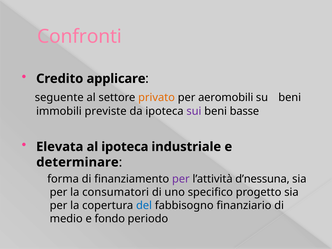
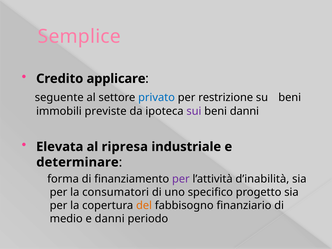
Confronti: Confronti -> Semplice (79, 36)
privato colour: orange -> blue (157, 98)
aeromobili: aeromobili -> restrizione (226, 98)
beni basse: basse -> danni (244, 111)
al ipoteca: ipoteca -> ripresa (125, 147)
d’nessuna: d’nessuna -> d’inabilità (262, 179)
del colour: blue -> orange (144, 205)
e fondo: fondo -> danni (110, 219)
